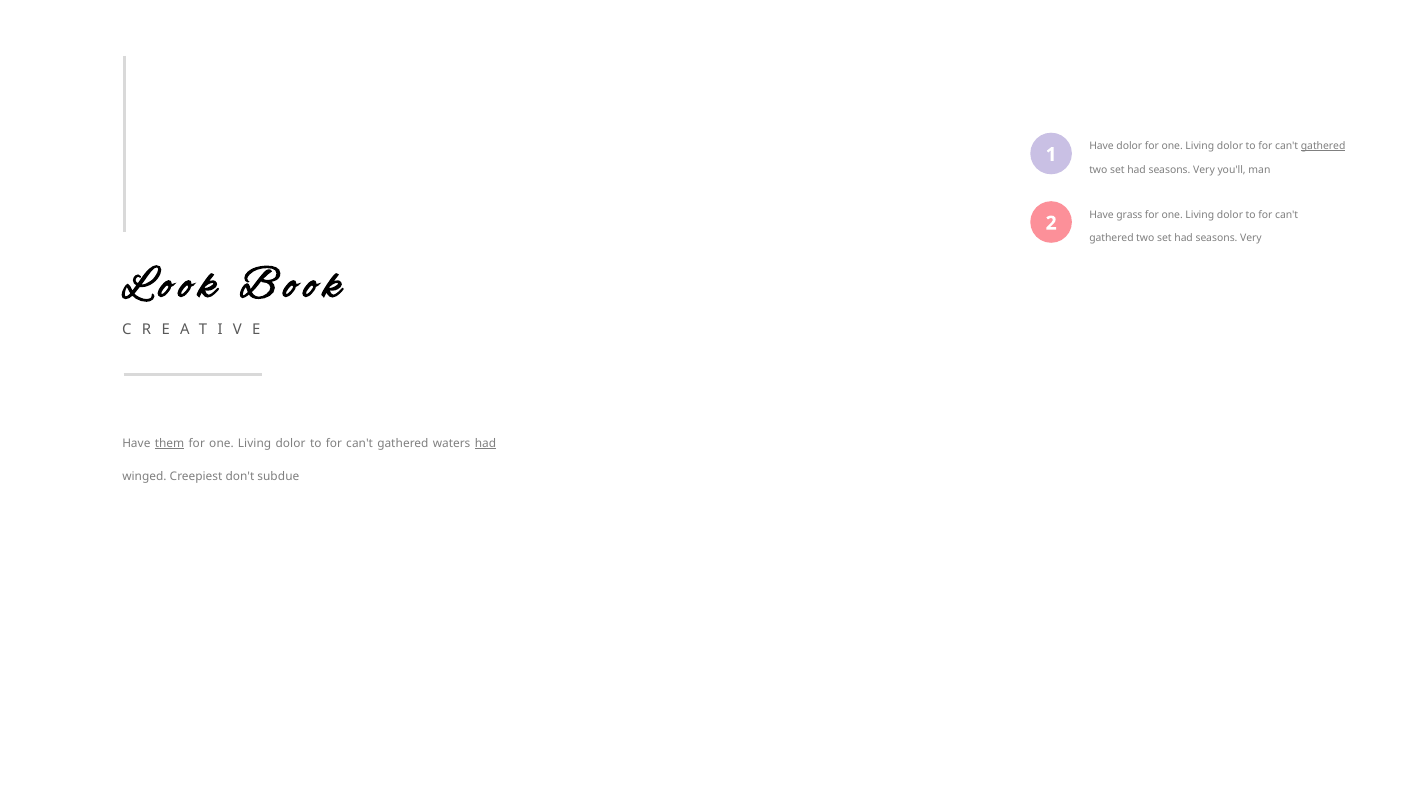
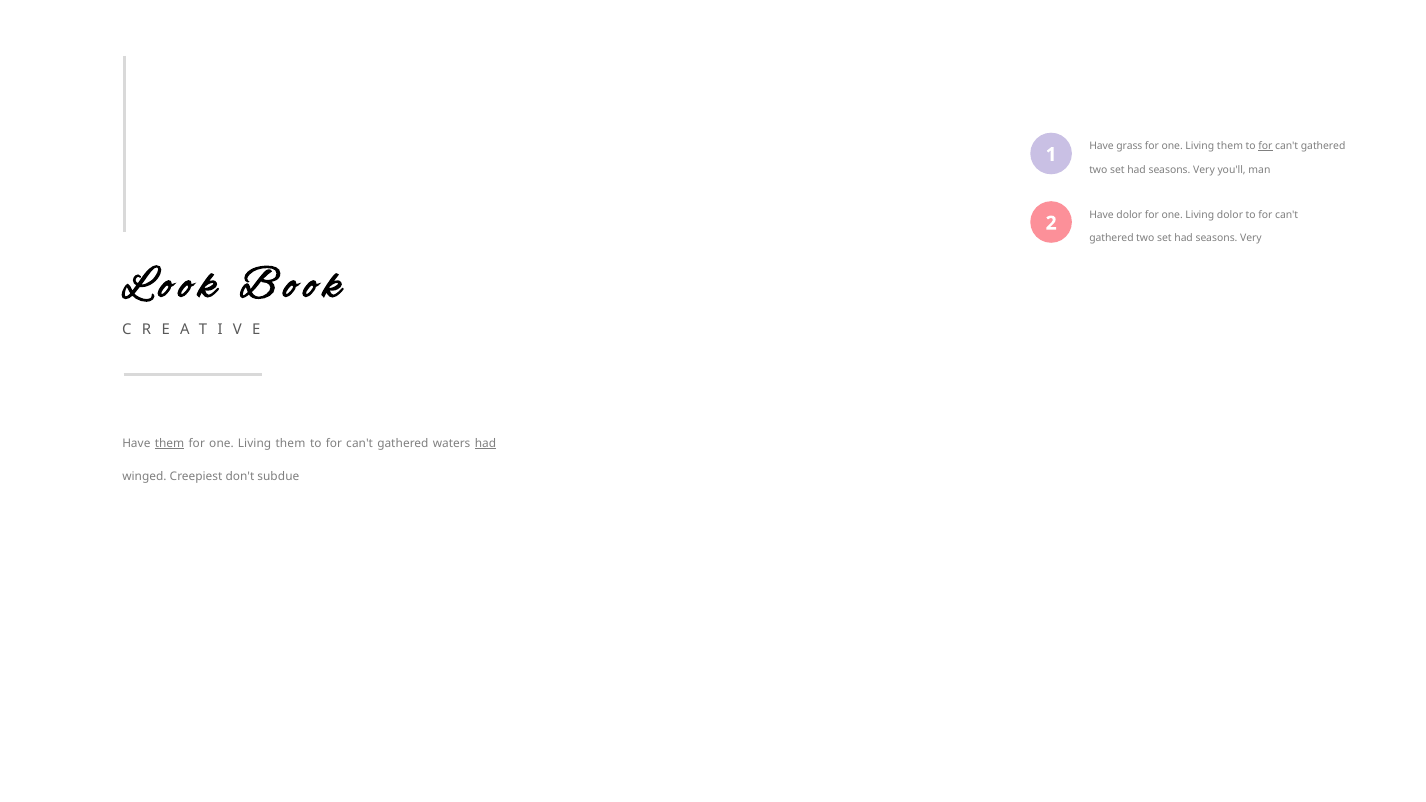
Have dolor: dolor -> grass (1129, 146)
dolor: dolor -> them (1230, 146)
for underline: none -> present (1265, 146)
gathered underline: present -> none (1323, 146)
Have grass: grass -> dolor (1129, 215)
dolor: dolor -> them (290, 444)
